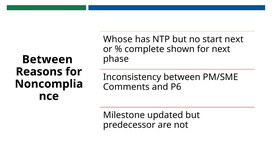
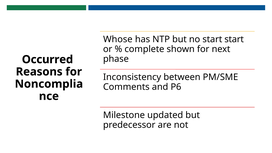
start next: next -> start (234, 39)
Between: Between -> Occurred (47, 59)
